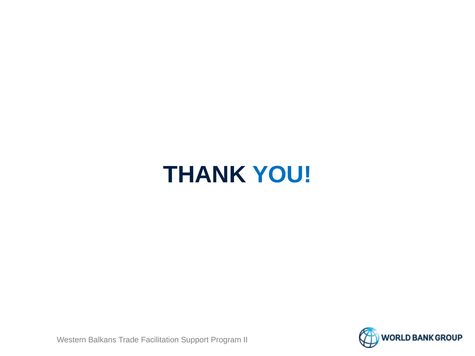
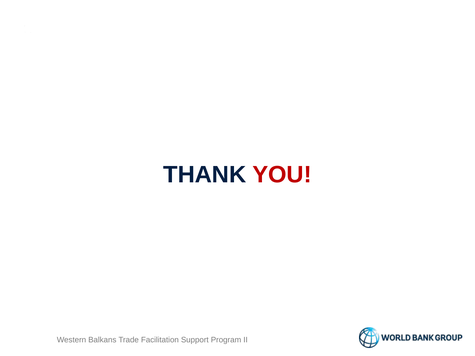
YOU colour: blue -> red (282, 175)
